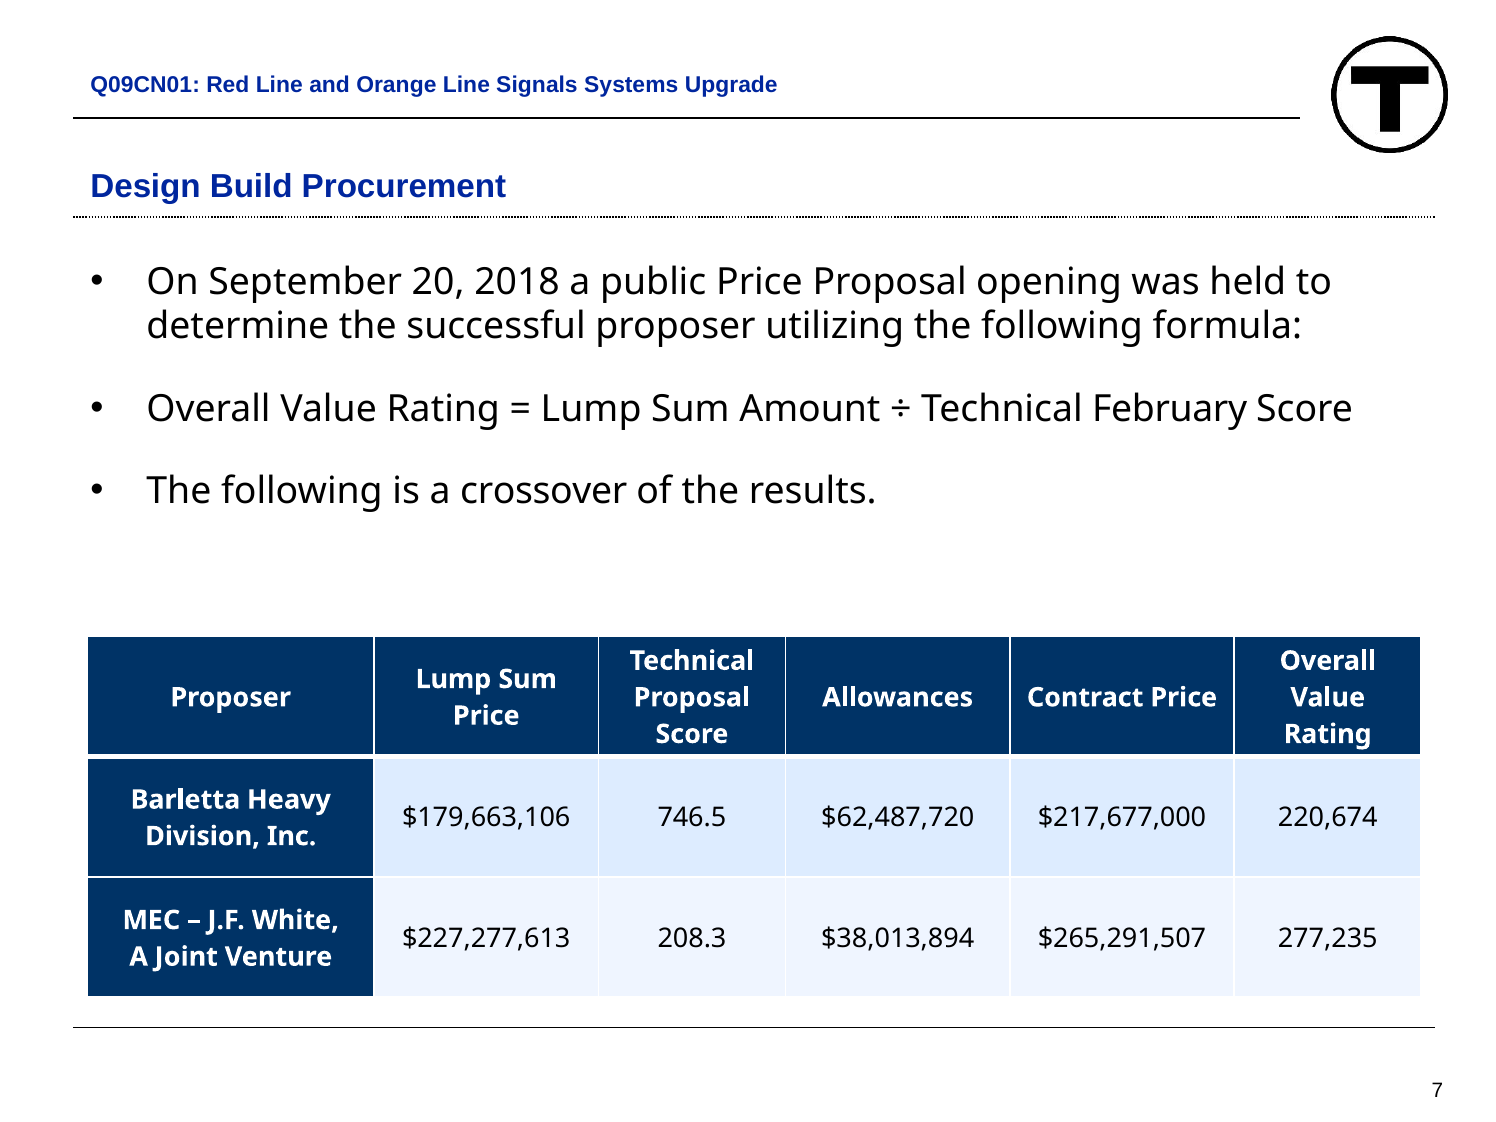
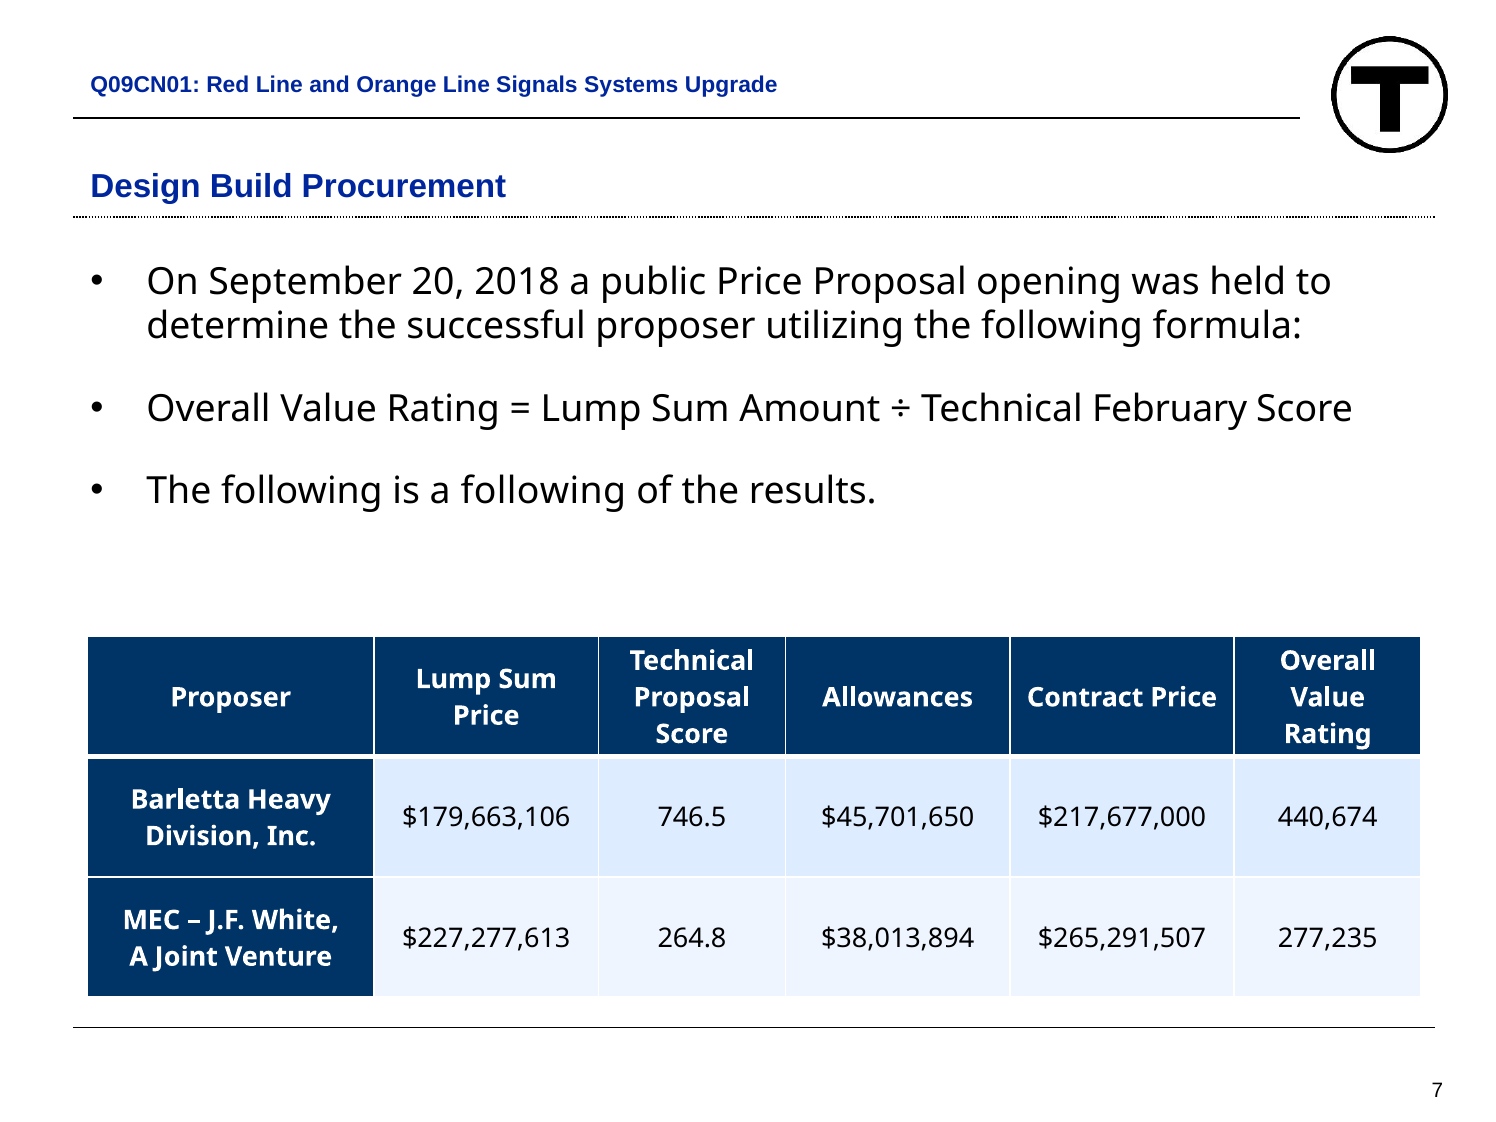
a crossover: crossover -> following (543, 491)
$62,487,720: $62,487,720 -> $45,701,650 (898, 818)
220,674: 220,674 -> 440,674 (1328, 818)
208.3: 208.3 -> 264.8 (692, 939)
